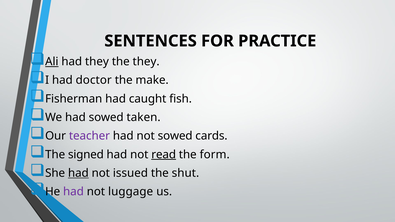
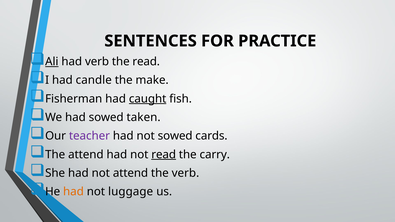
had they: they -> verb (97, 62)
the they: they -> read (146, 62)
doctor: doctor -> candle (94, 80)
caught underline: none -> present (148, 99)
The signed: signed -> attend (86, 155)
form: form -> carry (215, 155)
had underline: present -> none (78, 173)
not issued: issued -> attend (130, 173)
the shut: shut -> verb (185, 173)
had colour: purple -> orange (73, 192)
